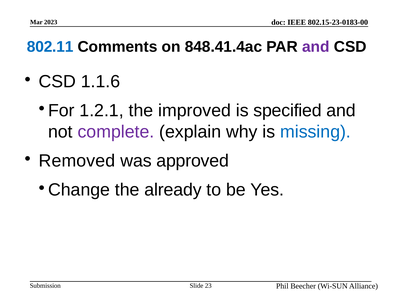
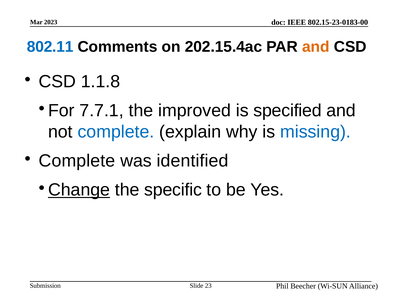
848.41.4ac: 848.41.4ac -> 202.15.4ac (223, 47)
and colour: purple -> orange (316, 47)
1.1.6: 1.1.6 -> 1.1.8 (101, 82)
1.2.1: 1.2.1 -> 7.7.1 (102, 111)
complete colour: purple -> blue (116, 132)
Removed: Removed -> Complete (77, 161)
approved: approved -> identified (193, 161)
Change underline: none -> present (79, 190)
already: already -> specific (173, 190)
